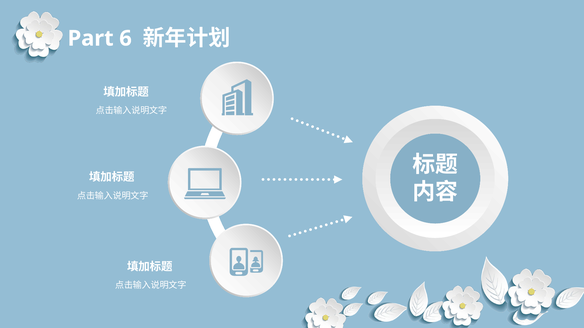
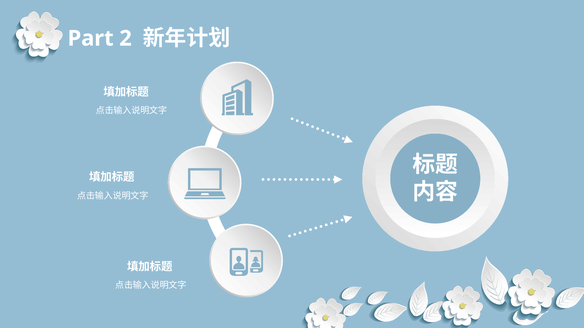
6: 6 -> 2 (126, 38)
